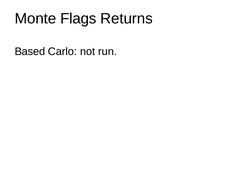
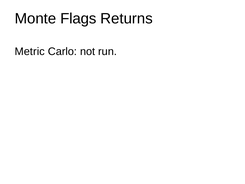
Based: Based -> Metric (30, 51)
